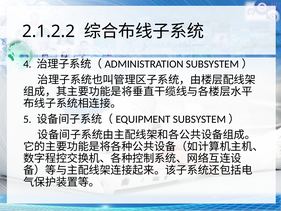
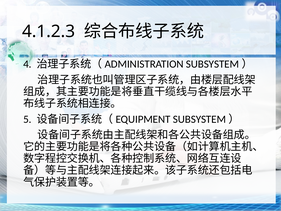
2.1.2.2: 2.1.2.2 -> 4.1.2.3 (49, 31)
